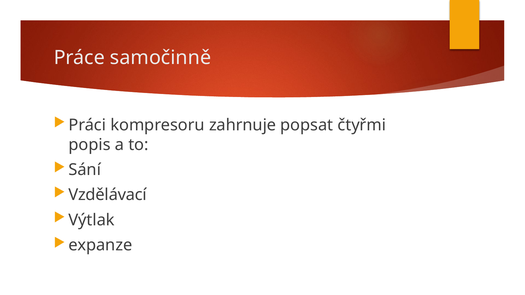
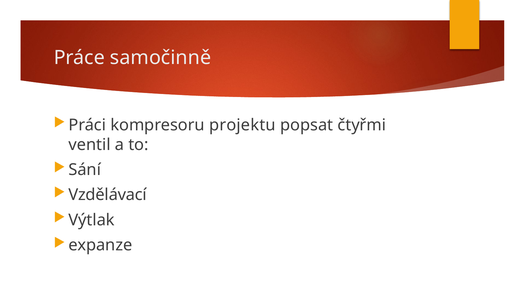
zahrnuje: zahrnuje -> projektu (242, 125)
popis: popis -> ventil (90, 145)
